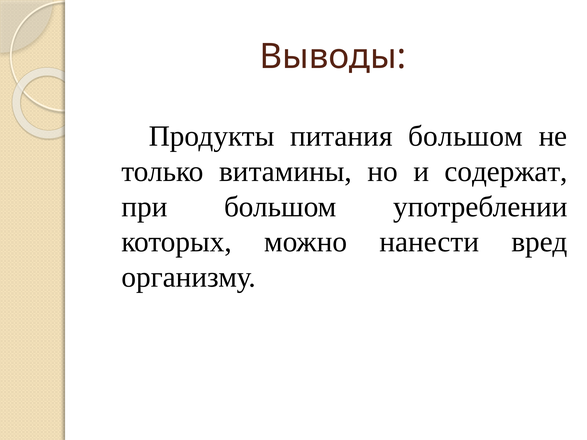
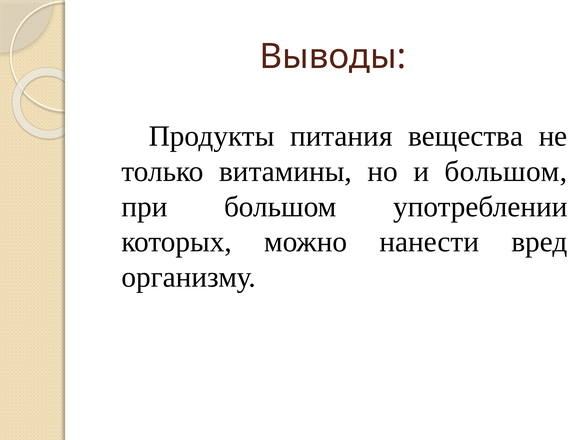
питания большом: большом -> вещества (466, 136)
и содержат: содержат -> большом (506, 172)
